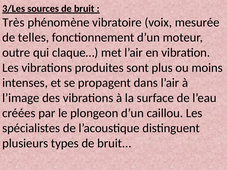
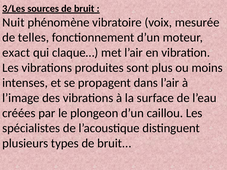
Très: Très -> Nuit (13, 22)
outre: outre -> exact (16, 53)
